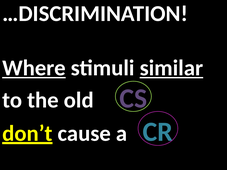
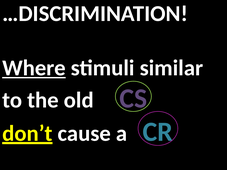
similar underline: present -> none (171, 68)
